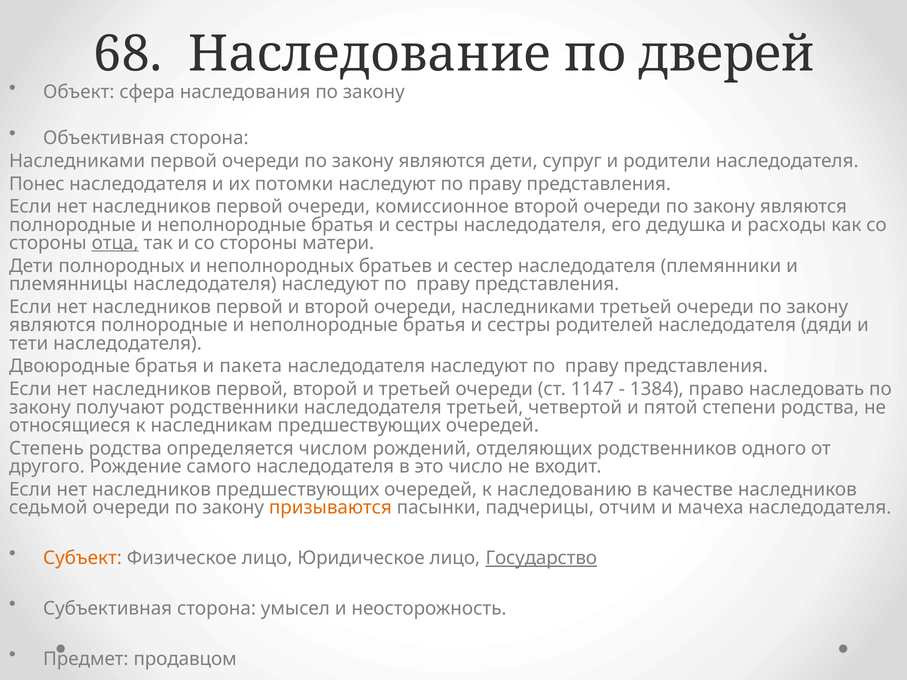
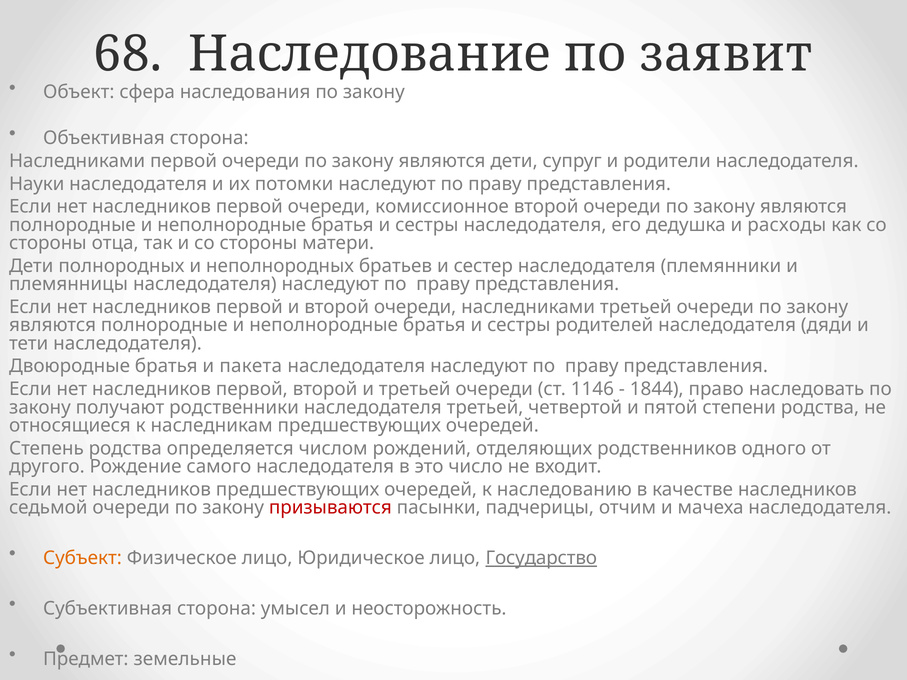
дверей: дверей -> заявит (726, 54)
Понес: Понес -> Науки (37, 184)
отца underline: present -> none (115, 243)
1147: 1147 -> 1146 (592, 389)
1384: 1384 -> 1844 (657, 389)
призываются colour: orange -> red (330, 508)
продавцом: продавцом -> земельные (185, 659)
